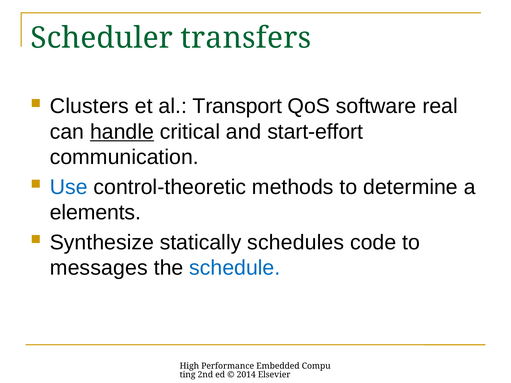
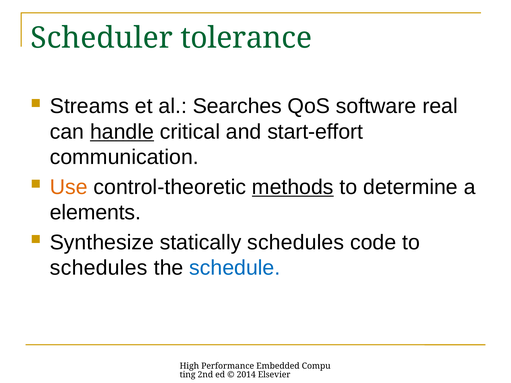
transfers: transfers -> tolerance (246, 38)
Clusters: Clusters -> Streams (89, 106)
Transport: Transport -> Searches (237, 106)
Use colour: blue -> orange (69, 187)
methods underline: none -> present (293, 187)
messages: messages -> schedules (99, 268)
